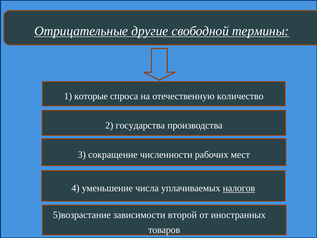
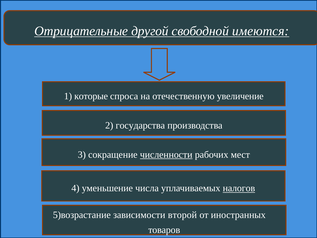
другие: другие -> другой (150, 31)
термины: термины -> имеются (261, 31)
количество: количество -> увеличение (240, 96)
численности underline: none -> present (166, 154)
